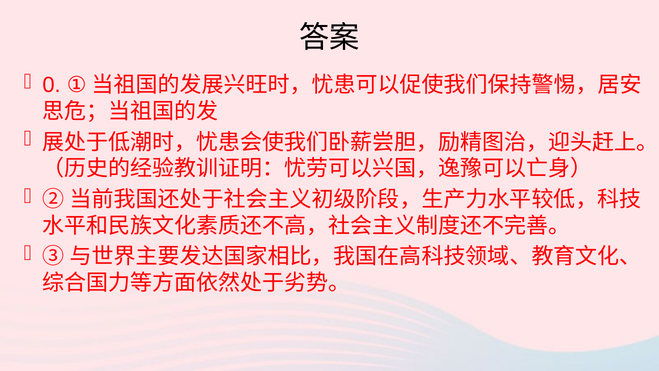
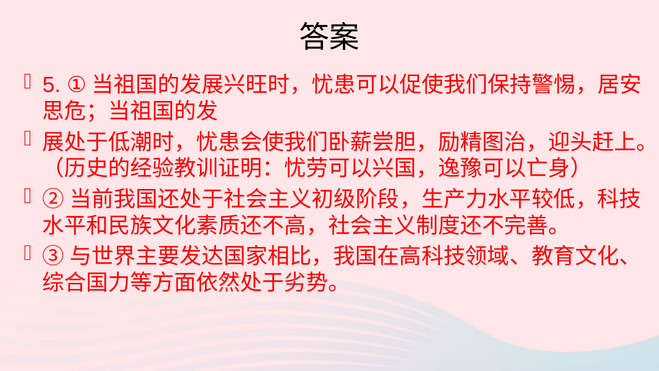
0: 0 -> 5 (52, 85)
